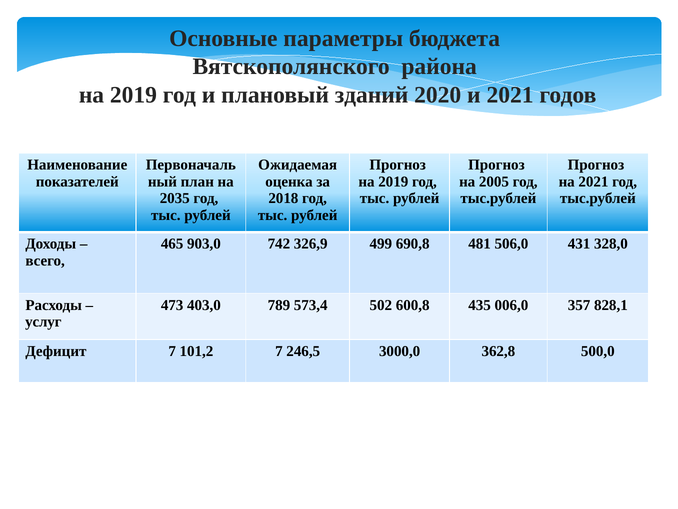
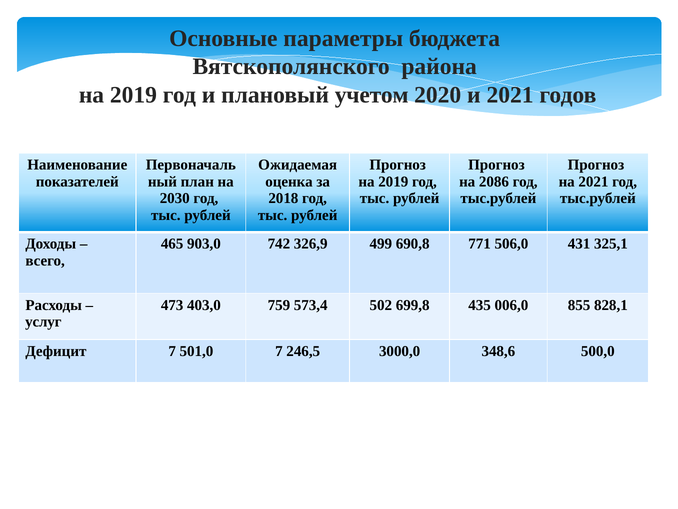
зданий: зданий -> учетом (372, 95)
2005: 2005 -> 2086 (494, 181)
2035: 2035 -> 2030 (175, 198)
481: 481 -> 771 (480, 244)
328,0: 328,0 -> 325,1 (611, 244)
789: 789 -> 759 (279, 305)
600,8: 600,8 -> 699,8 (413, 305)
357: 357 -> 855 (579, 305)
101,2: 101,2 -> 501,0 (196, 351)
362,8: 362,8 -> 348,6 (498, 351)
